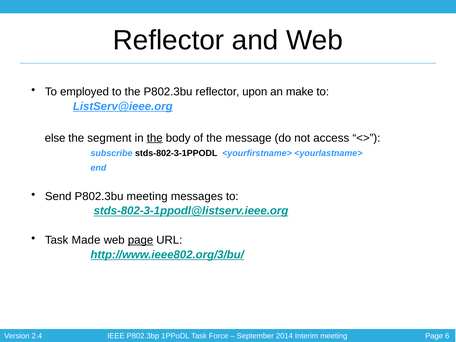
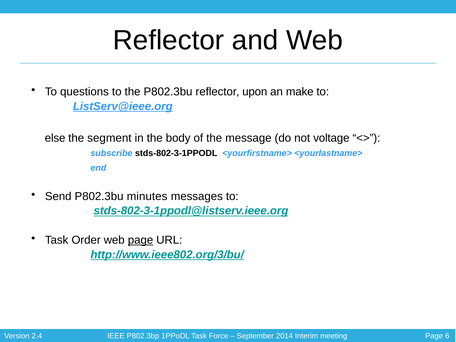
employed: employed -> questions (84, 92)
the underline: present -> none (155, 138)
access: access -> voltage (331, 138)
P802.3bu meeting: meeting -> minutes (147, 196)
Made: Made -> Order (86, 240)
